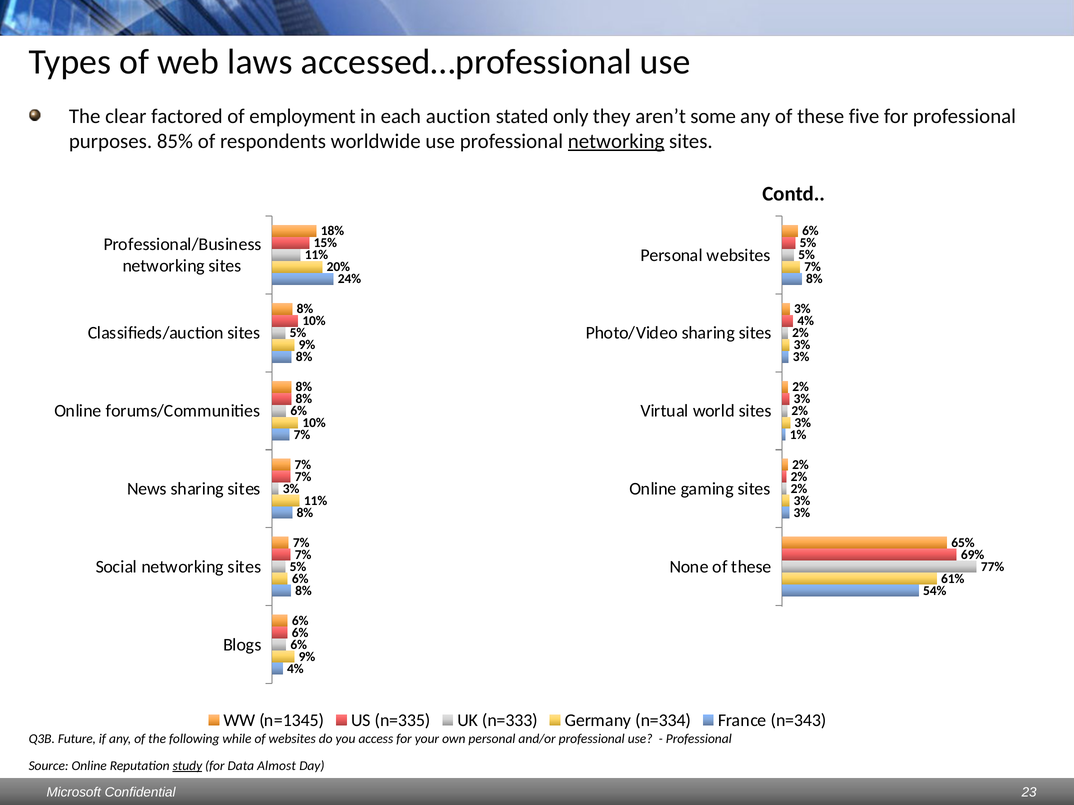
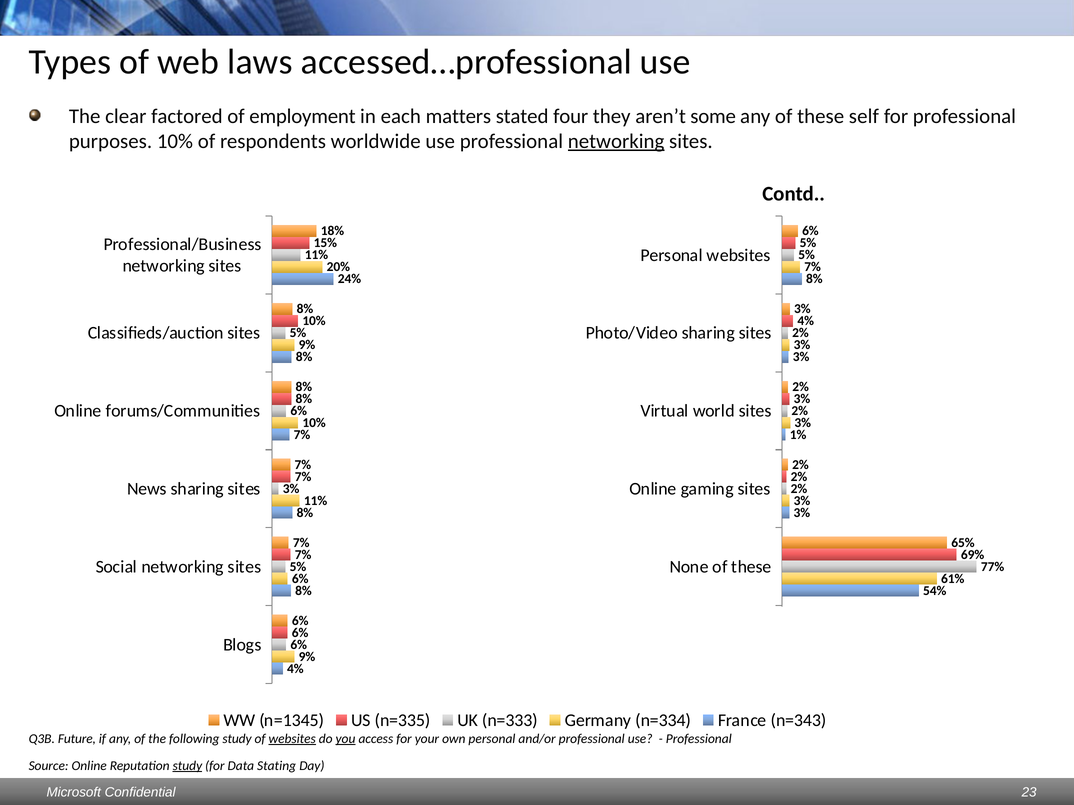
auction: auction -> matters (458, 116)
only: only -> four (571, 116)
five: five -> self (864, 116)
purposes 85%: 85% -> 10% (175, 141)
following while: while -> study (237, 739)
websites underline: none -> present (292, 739)
you underline: none -> present (346, 739)
Almost: Almost -> Stating (277, 766)
